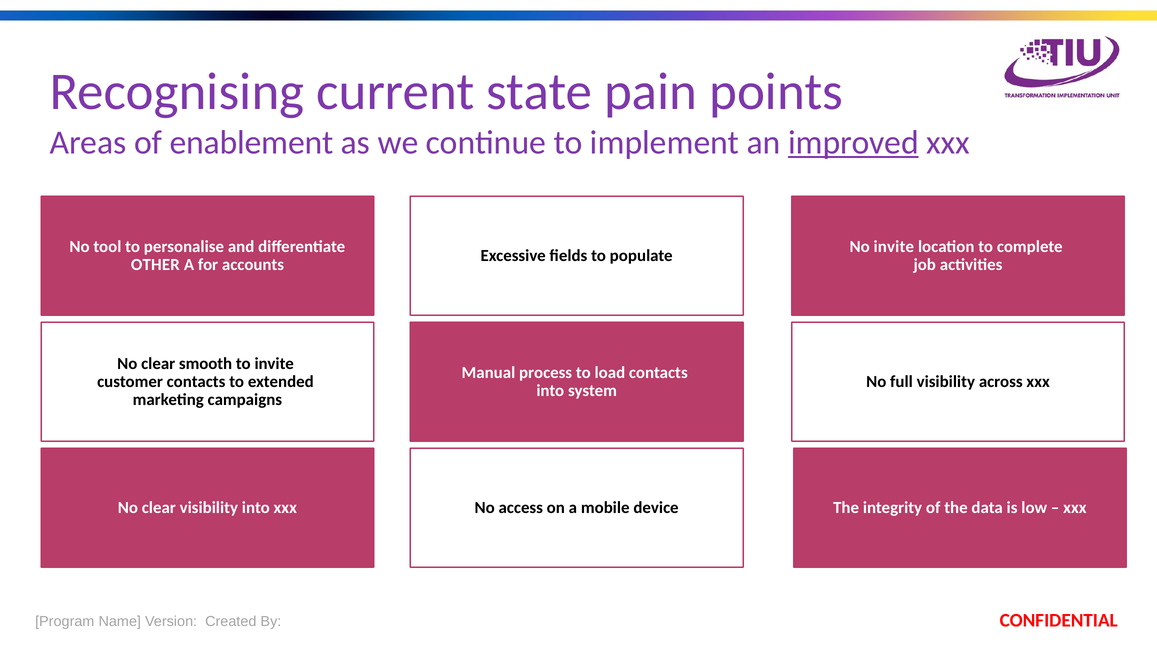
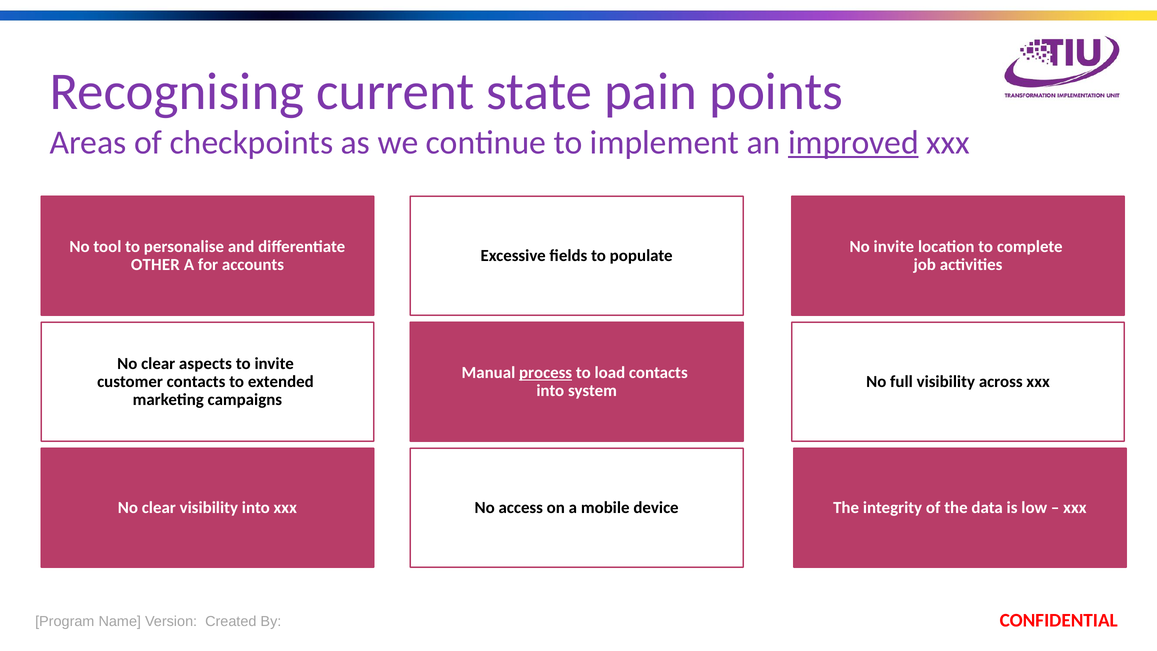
enablement: enablement -> checkpoints (251, 143)
smooth: smooth -> aspects (205, 363)
process underline: none -> present (546, 372)
